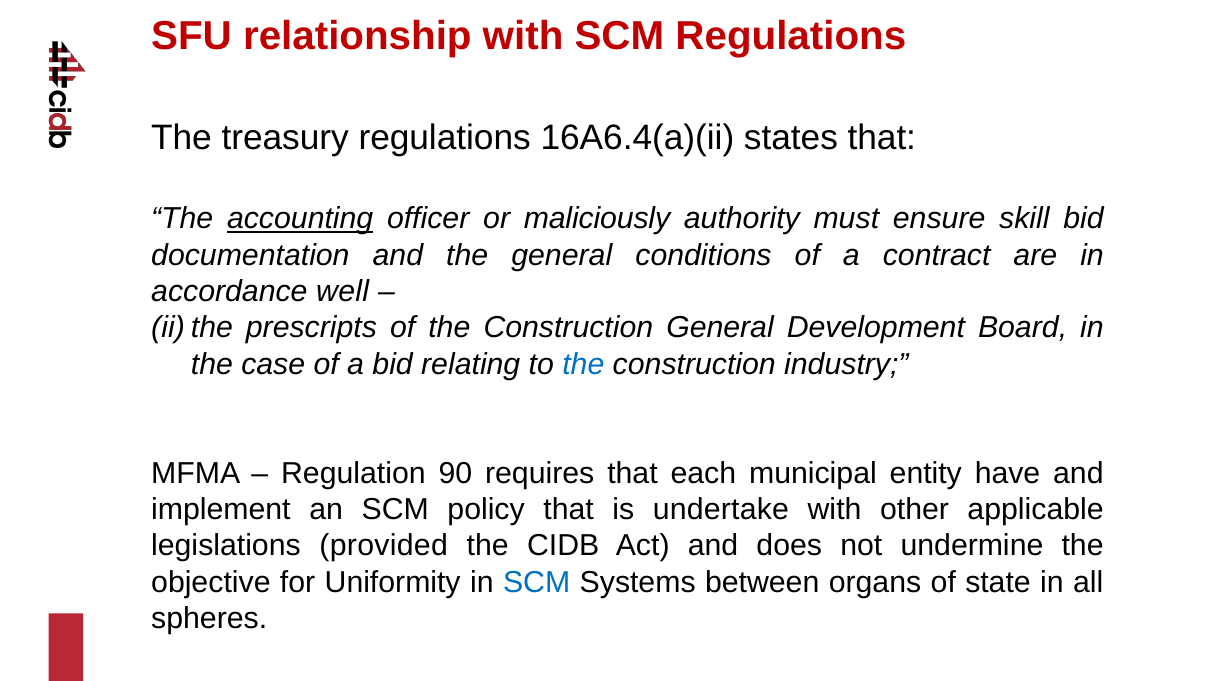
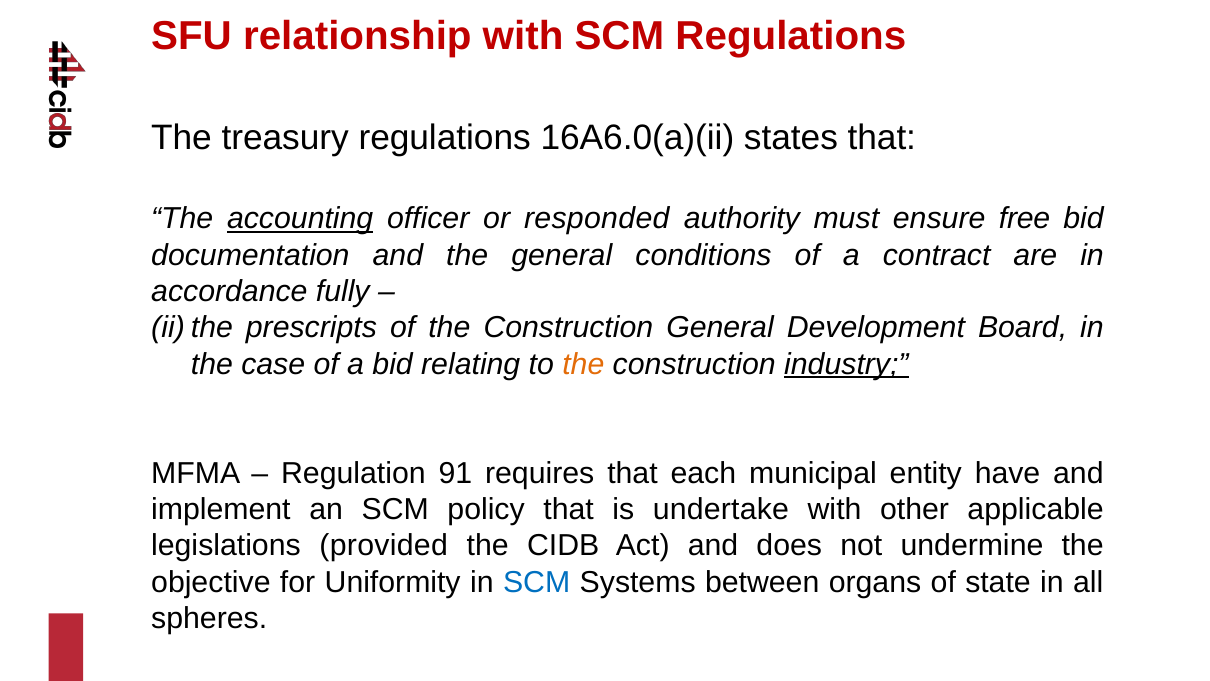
16A6.4(a)(ii: 16A6.4(a)(ii -> 16A6.0(a)(ii (637, 137)
maliciously: maliciously -> responded (597, 219)
skill: skill -> free (1025, 219)
well: well -> fully (343, 291)
the colour: blue -> orange (583, 364)
industry underline: none -> present (846, 364)
90: 90 -> 91 (455, 473)
